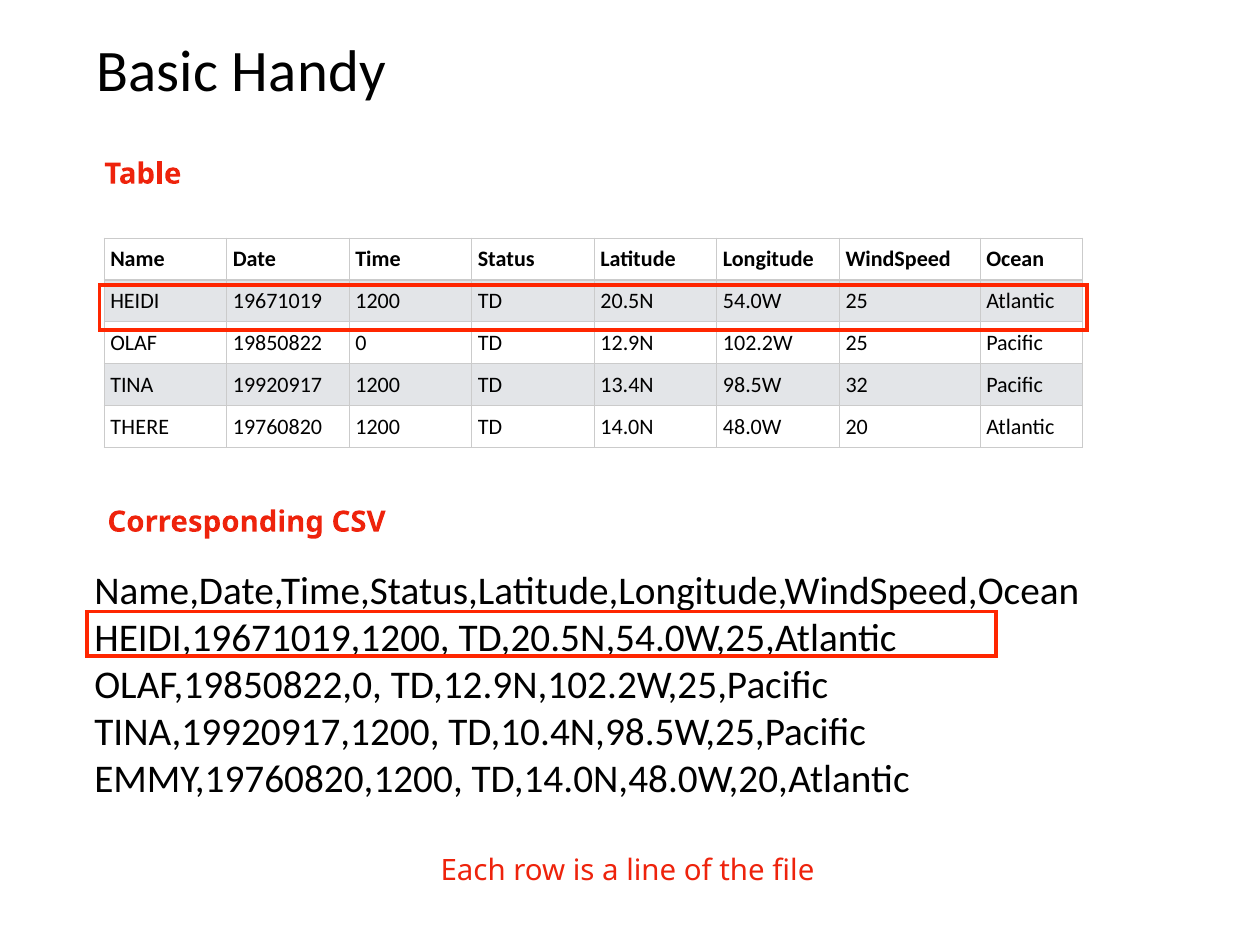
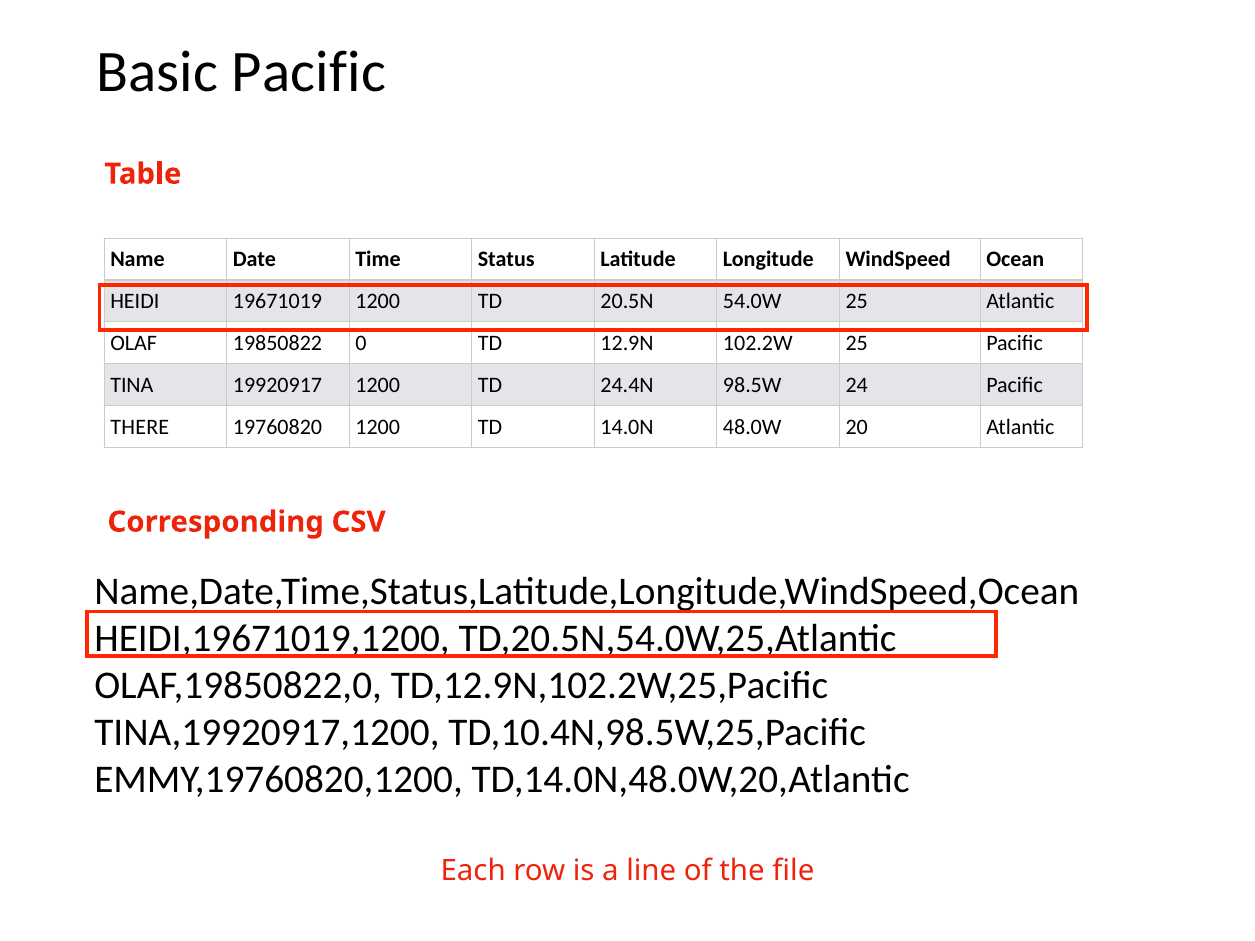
Basic Handy: Handy -> Pacific (309, 72)
13.4N: 13.4N -> 24.4N (627, 385)
32: 32 -> 24 (857, 385)
